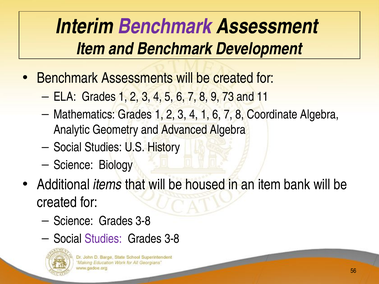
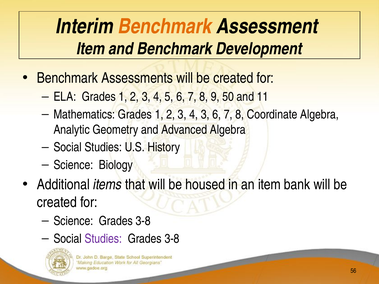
Benchmark colour: purple -> orange (165, 26)
73: 73 -> 50 (228, 97)
4 1: 1 -> 3 (205, 115)
